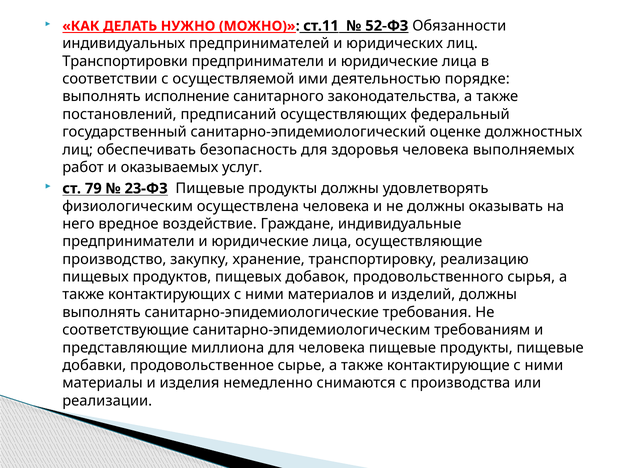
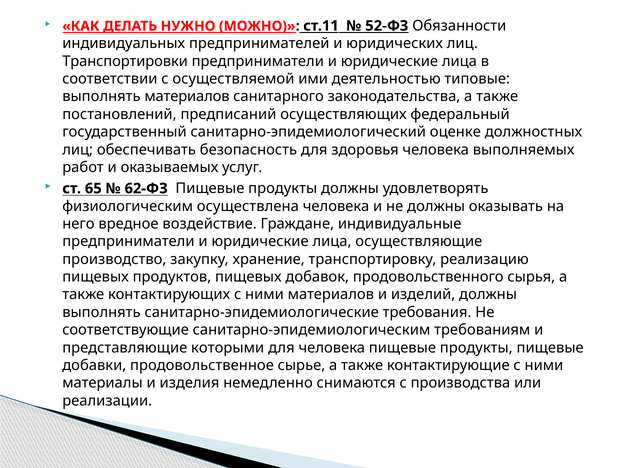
порядке: порядке -> типовые (477, 79)
выполнять исполнение: исполнение -> материалов (187, 97)
79: 79 -> 65 (93, 188)
23-ФЗ: 23-ФЗ -> 62-ФЗ (146, 188)
миллиона: миллиона -> которыми (228, 348)
